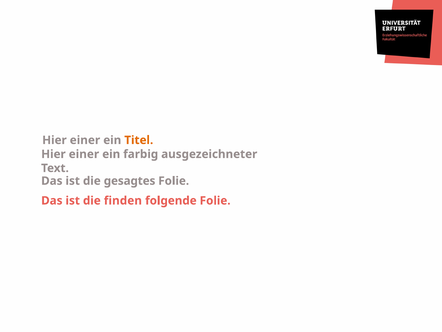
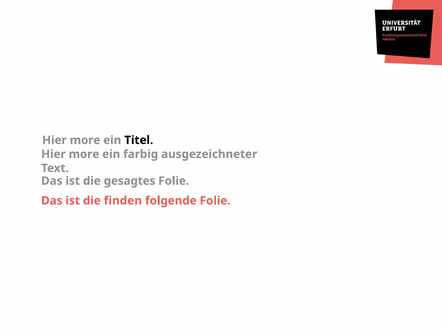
einer: einer -> more (85, 140)
Titel colour: orange -> black (139, 140)
einer: einer -> more (84, 154)
